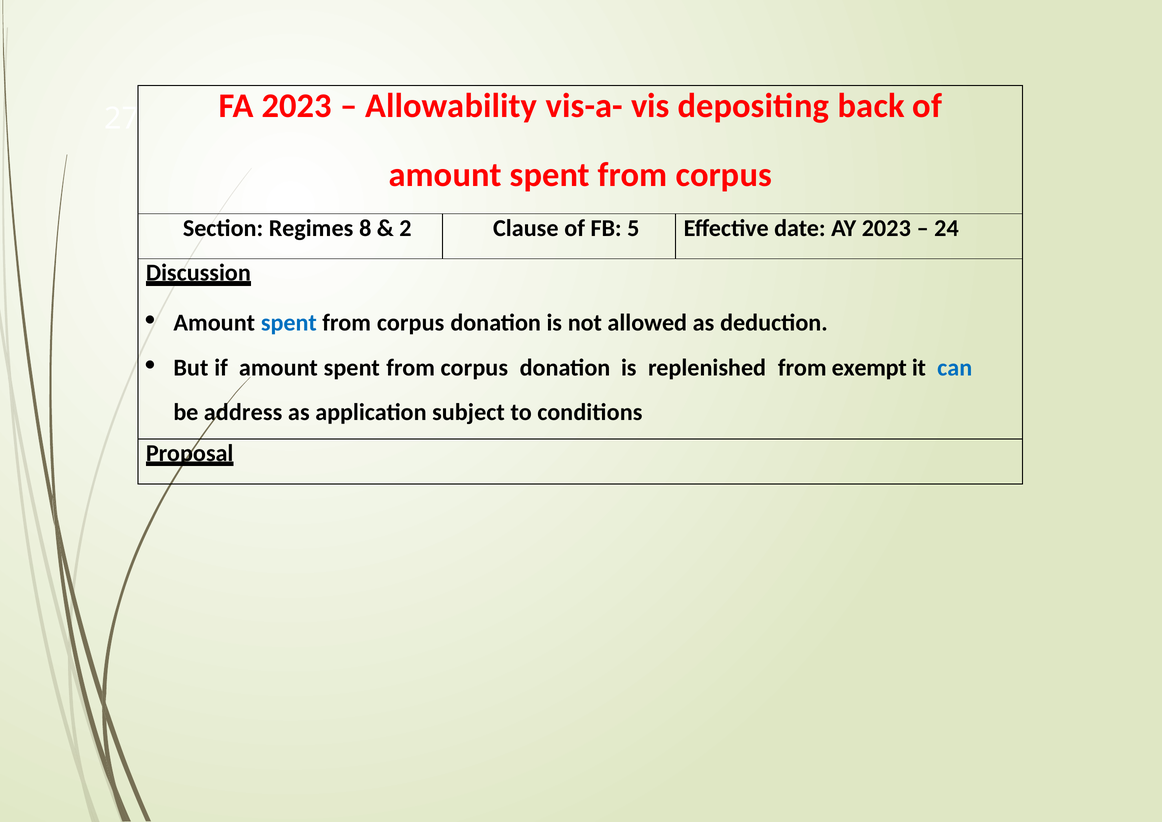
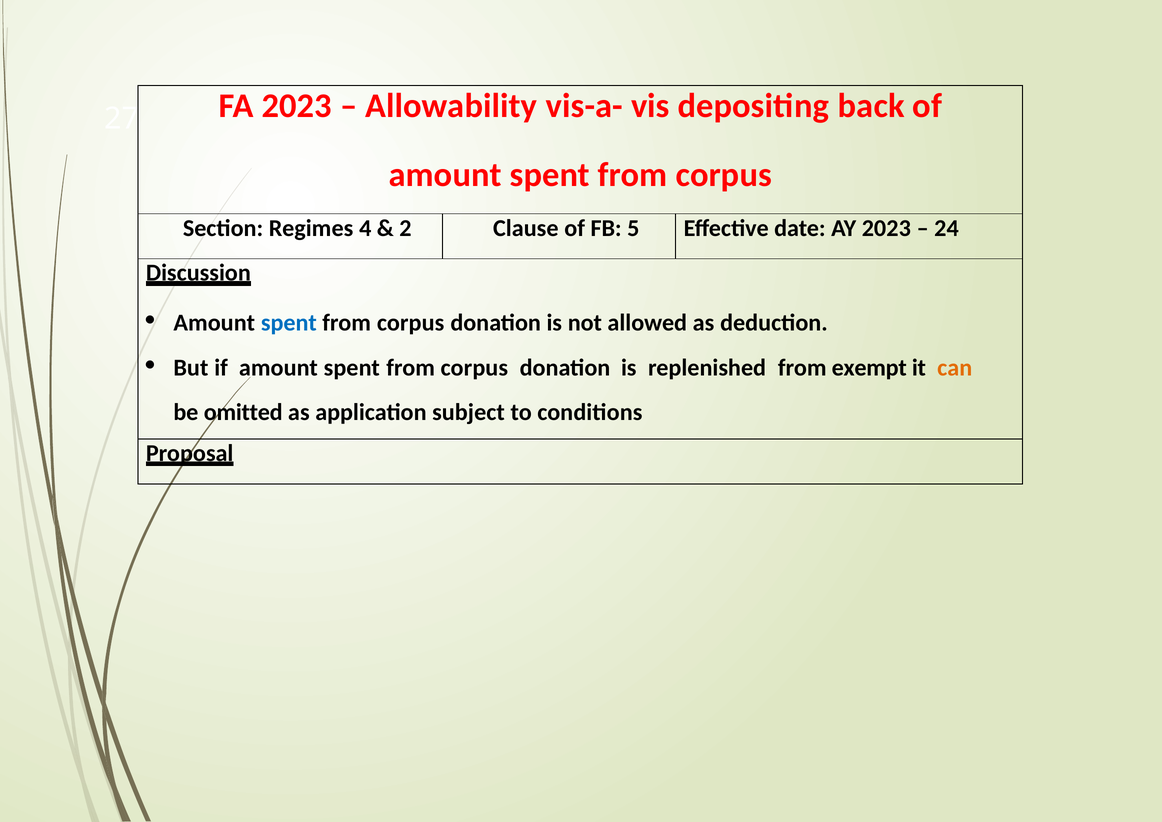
8: 8 -> 4 (365, 228)
can colour: blue -> orange (955, 368)
address: address -> omitted (243, 412)
